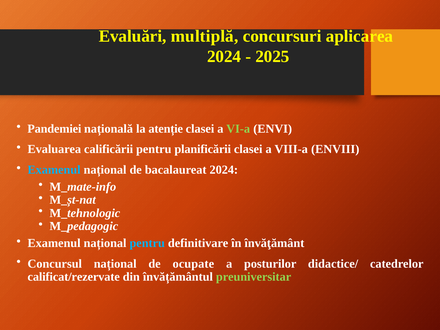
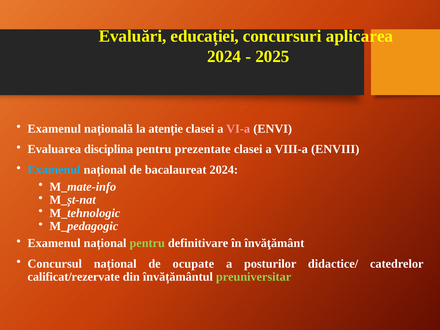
multiplă: multiplă -> educației (205, 36)
Pandemiei: Pandemiei -> Examenul (54, 129)
VI-a colour: light green -> pink (238, 129)
calificării: calificării -> disciplina (109, 149)
planificării: planificării -> prezentate (203, 149)
pentru colour: light blue -> light green (147, 243)
